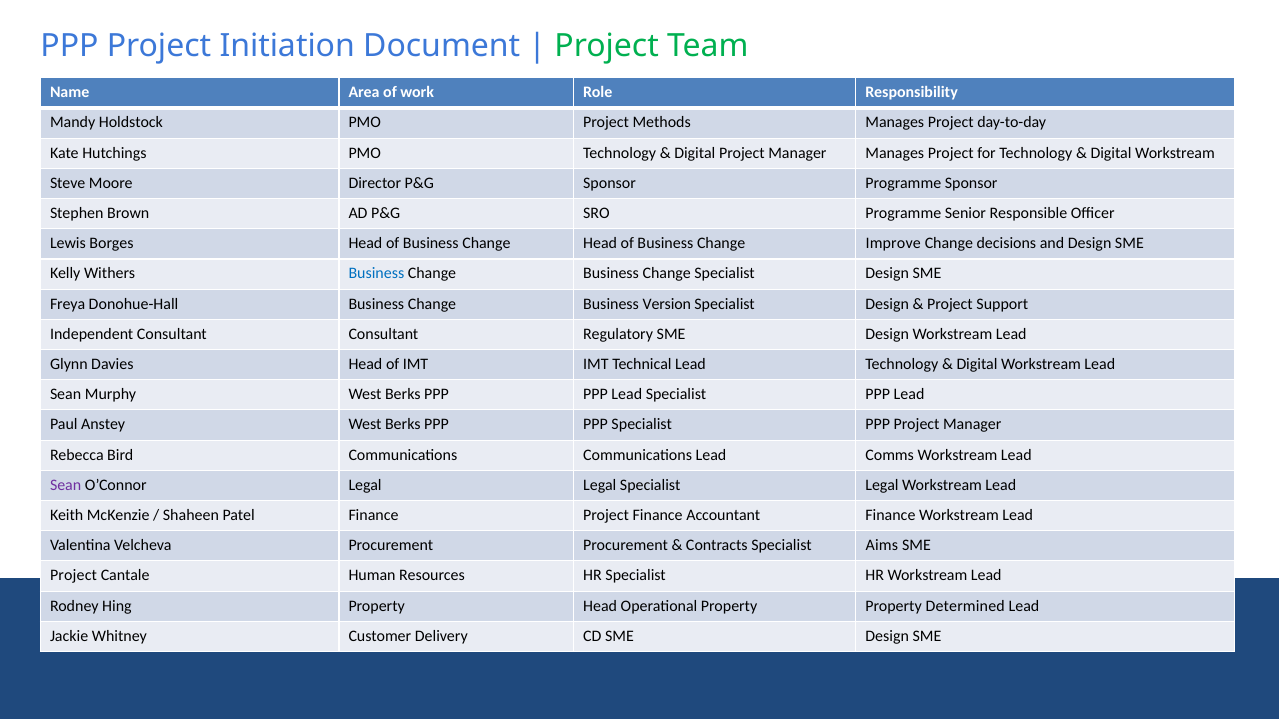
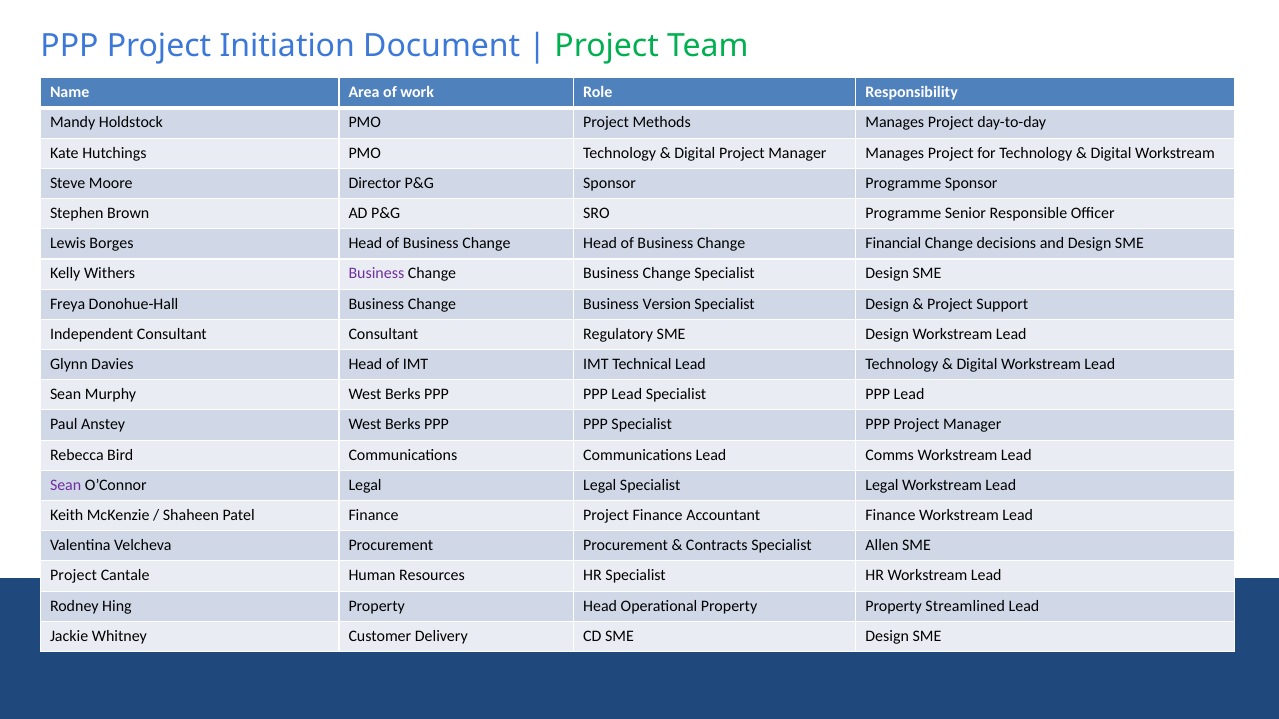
Improve: Improve -> Financial (893, 244)
Business colour: blue -> purple (376, 274)
Aims: Aims -> Allen (882, 546)
Determined: Determined -> Streamlined (965, 606)
